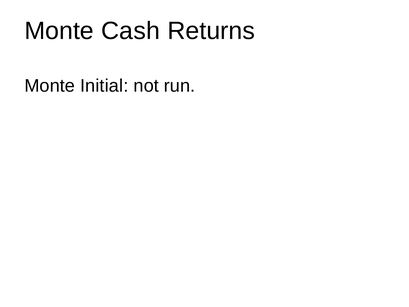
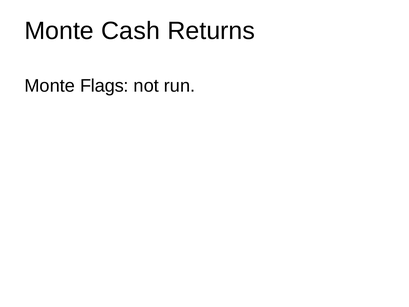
Initial: Initial -> Flags (104, 86)
